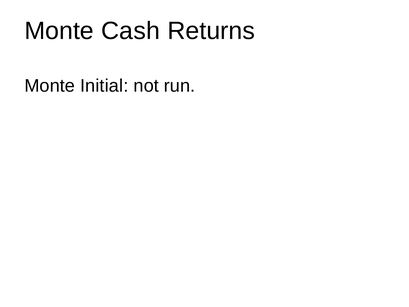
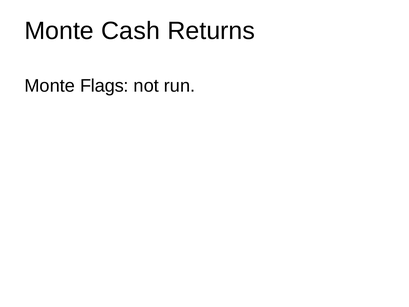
Initial: Initial -> Flags (104, 86)
